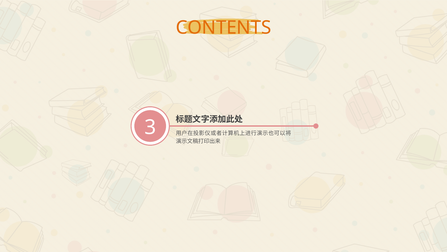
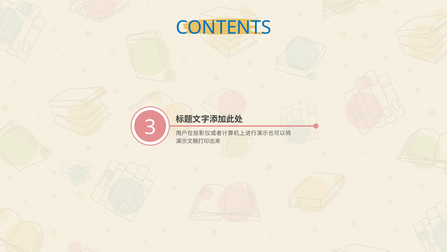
CONTENTS colour: orange -> blue (224, 28)
